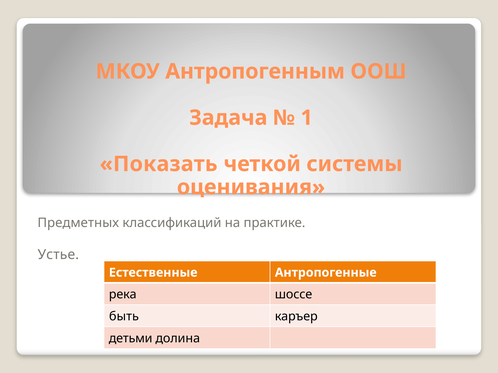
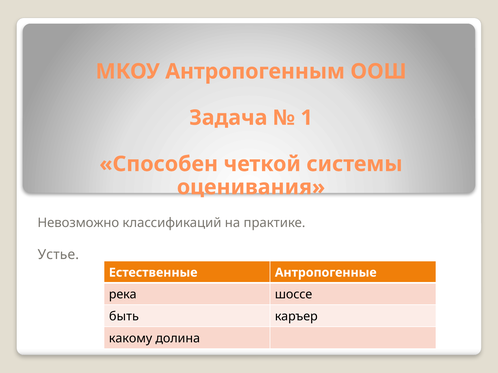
Показать: Показать -> Способен (159, 164)
Предметных: Предметных -> Невозможно (78, 223)
детьми: детьми -> какому (131, 339)
